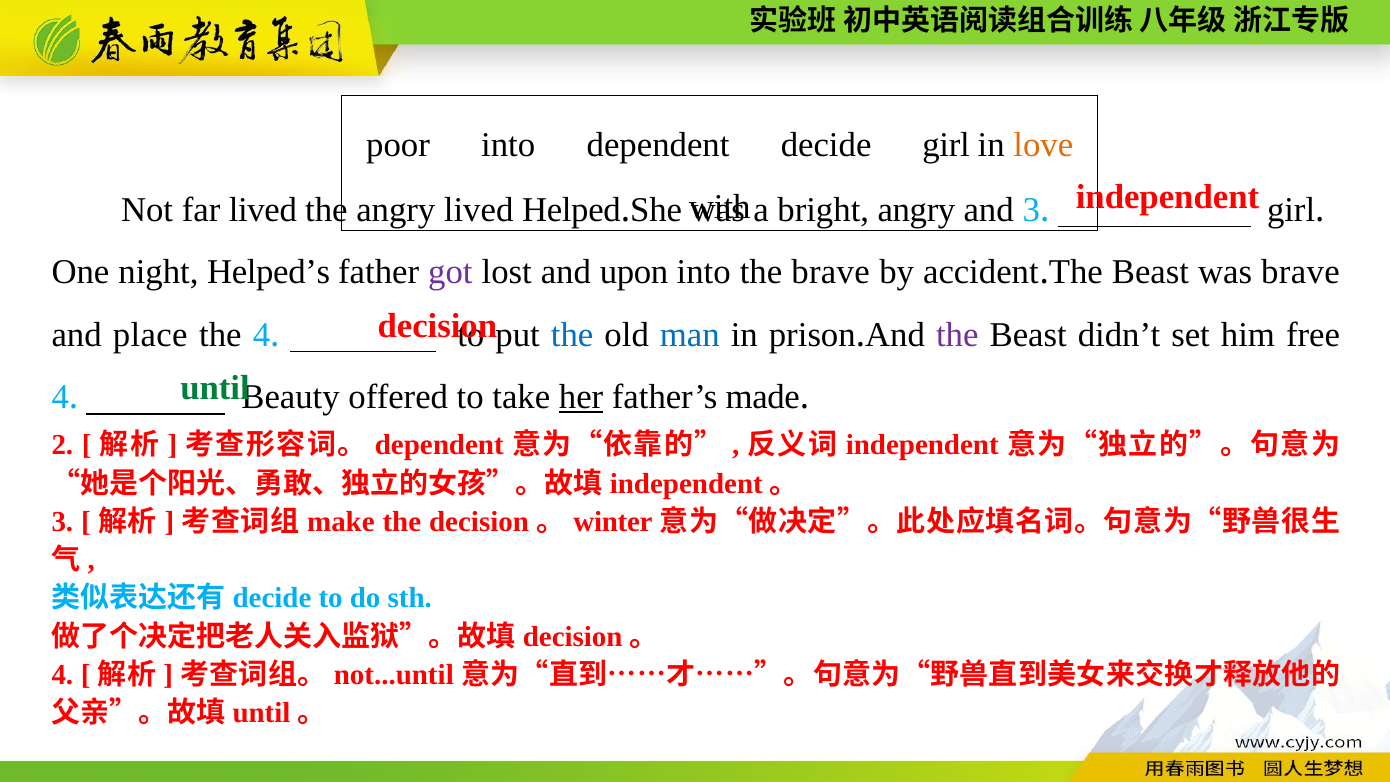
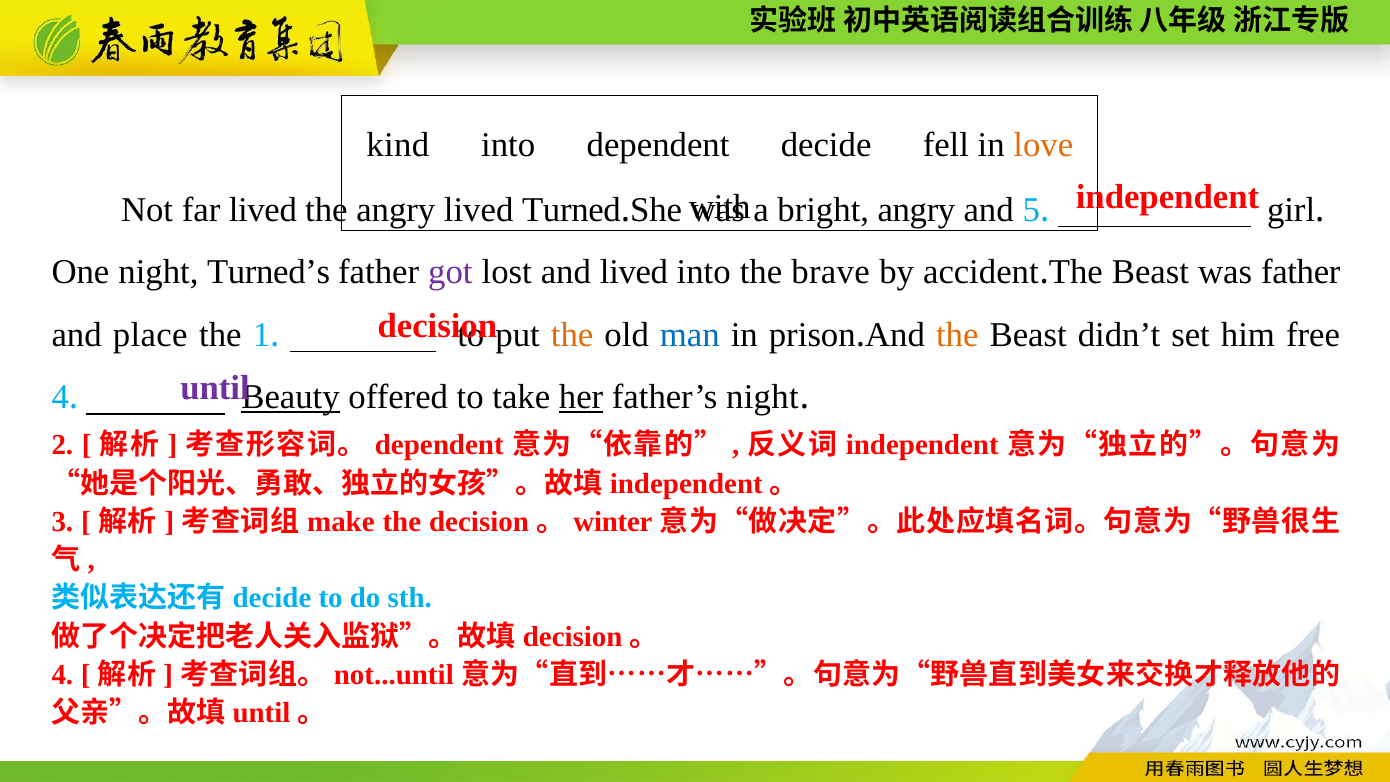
poor: poor -> kind (398, 145)
decide girl: girl -> fell (946, 145)
Helped: Helped -> Turned (571, 210)
and 3: 3 -> 5 (1031, 210)
Helped’s: Helped’s -> Turned’s (269, 272)
and upon: upon -> lived (634, 272)
was brave: brave -> father (1301, 272)
the 4: 4 -> 1 (262, 335)
the colour: blue -> orange (572, 335)
the colour: purple -> orange (957, 335)
until colour: green -> purple (215, 388)
Beauty underline: none -> present (291, 397)
father’s made: made -> night (762, 397)
